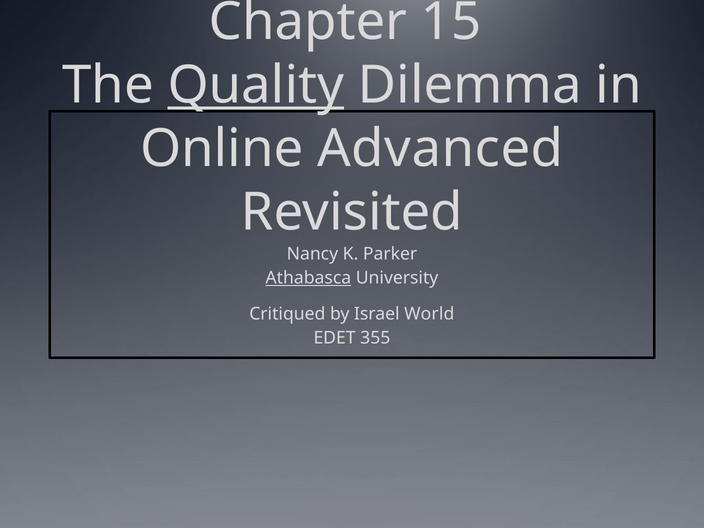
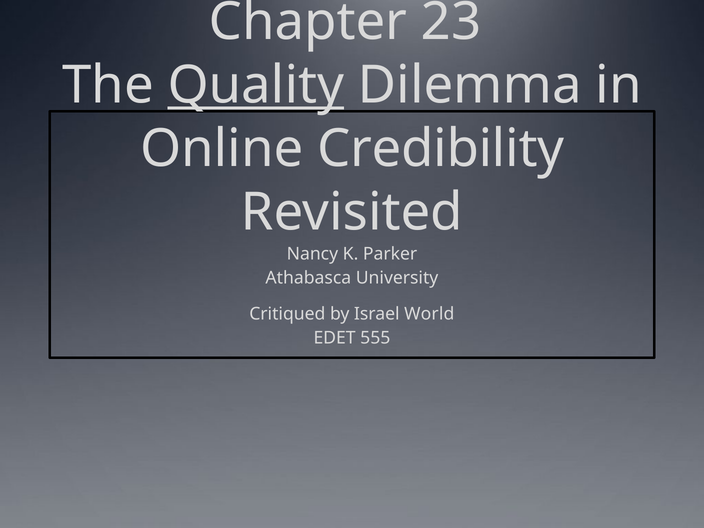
15: 15 -> 23 (451, 22)
Advanced: Advanced -> Credibility (441, 149)
Athabasca underline: present -> none (308, 278)
355: 355 -> 555 (375, 338)
